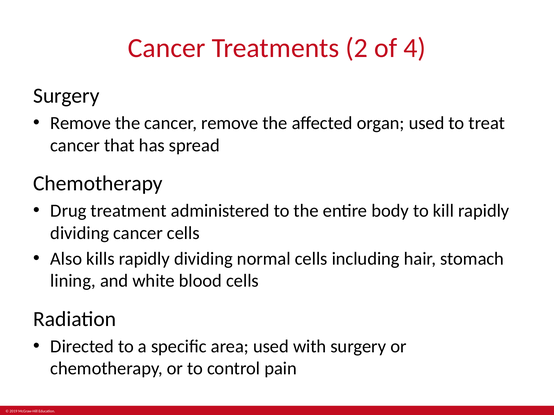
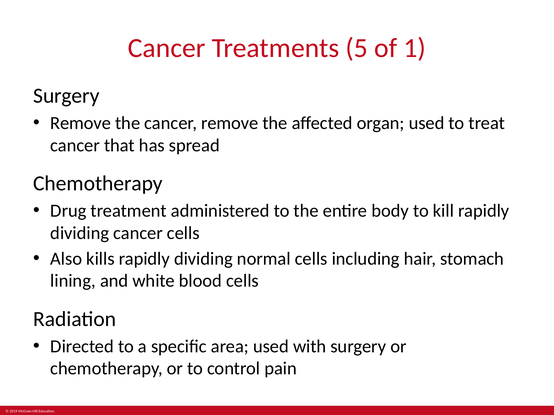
2: 2 -> 5 (357, 48)
4: 4 -> 1 (415, 48)
